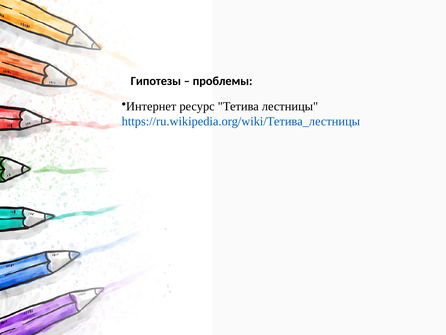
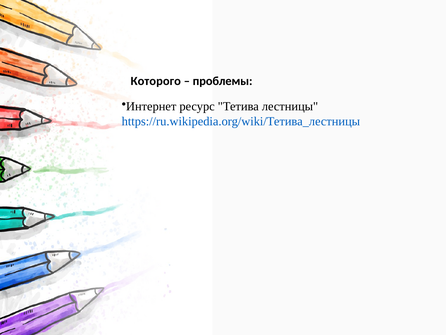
Гипотезы: Гипотезы -> Которого (156, 81)
